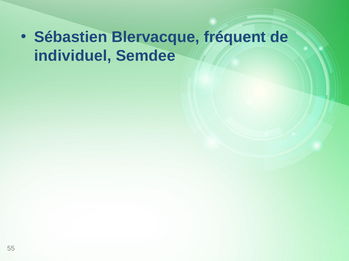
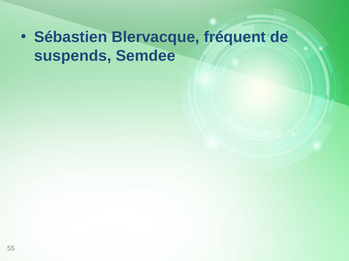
individuel: individuel -> suspends (73, 56)
